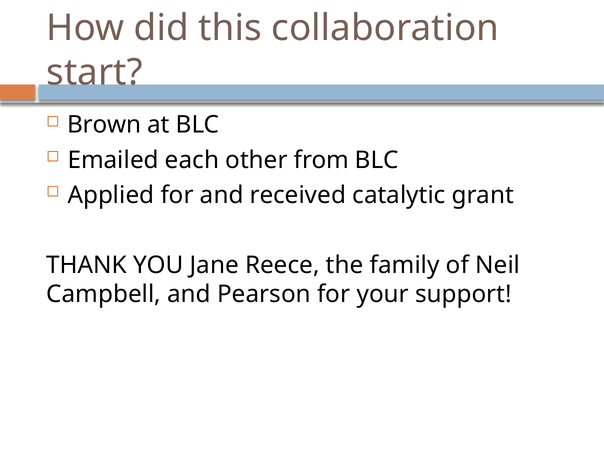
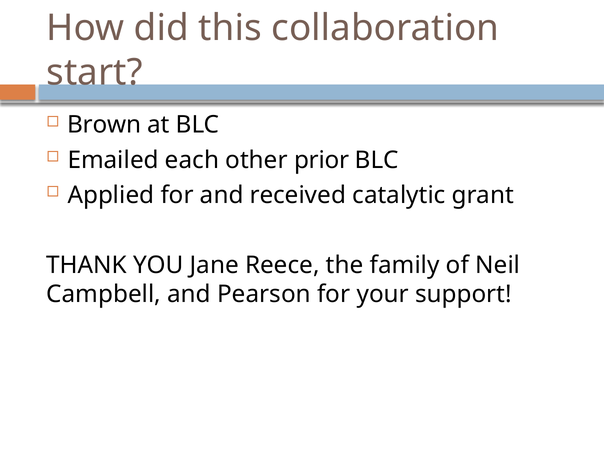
from: from -> prior (322, 160)
